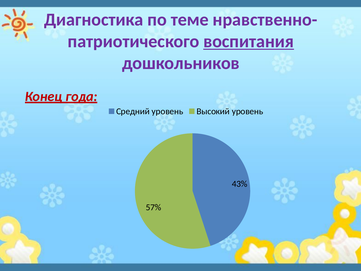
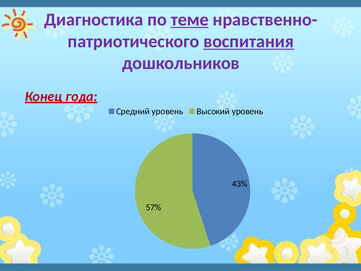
теме underline: none -> present (190, 20)
